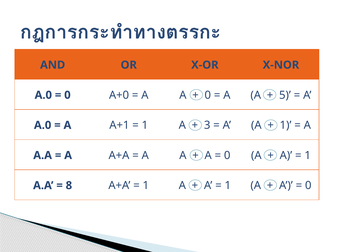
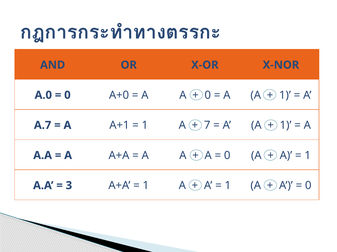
5: 5 -> 1 (285, 95)
A.0: A.0 -> A.7 (43, 126)
3: 3 -> 7 (207, 126)
8: 8 -> 3 (69, 186)
